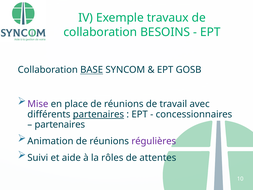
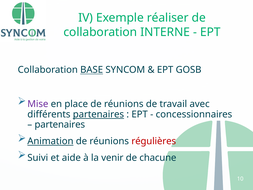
travaux: travaux -> réaliser (168, 18)
BESOINS: BESOINS -> INTERNE (165, 32)
Animation underline: none -> present (50, 141)
régulières colour: purple -> red (154, 141)
rôles: rôles -> venir (112, 158)
attentes: attentes -> chacune (158, 158)
